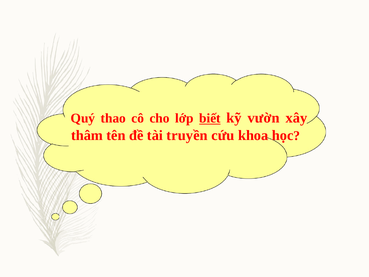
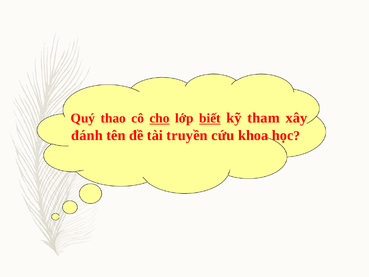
cho underline: none -> present (160, 118)
vườn: vườn -> tham (264, 118)
thâm: thâm -> đánh (87, 135)
